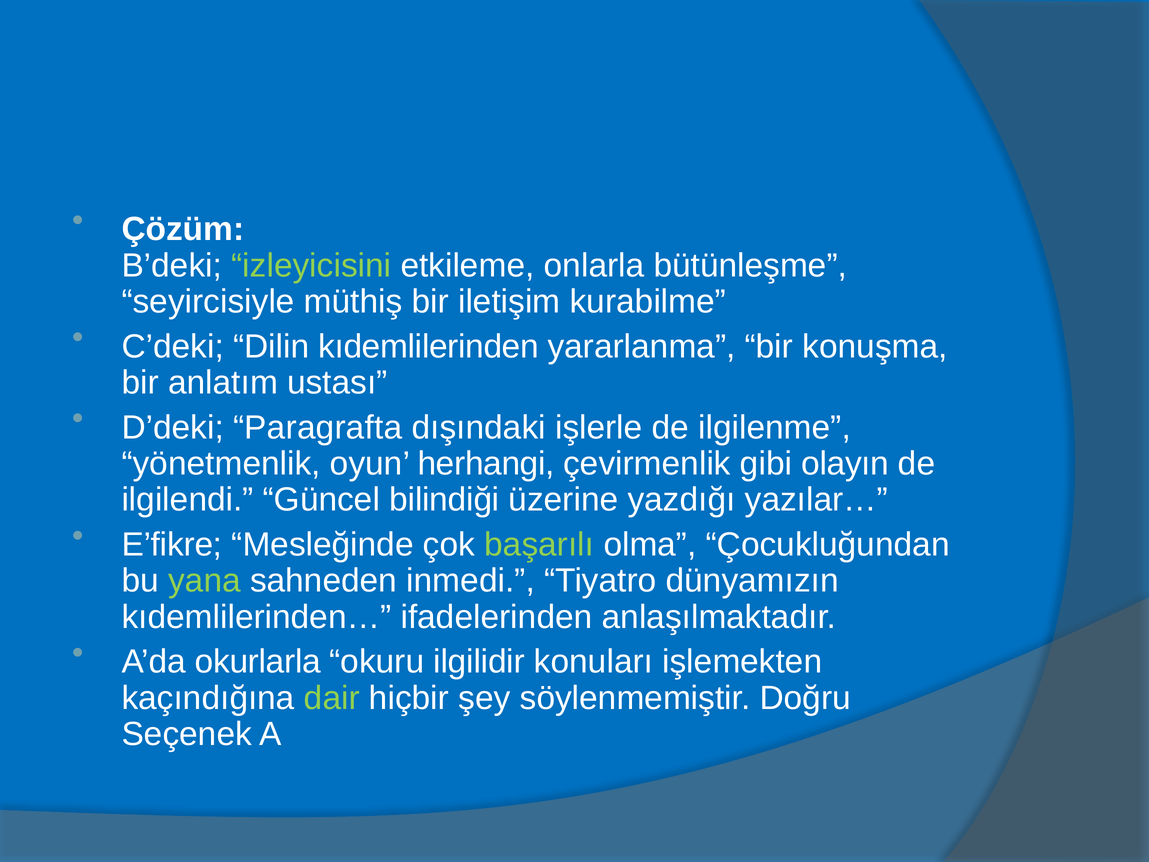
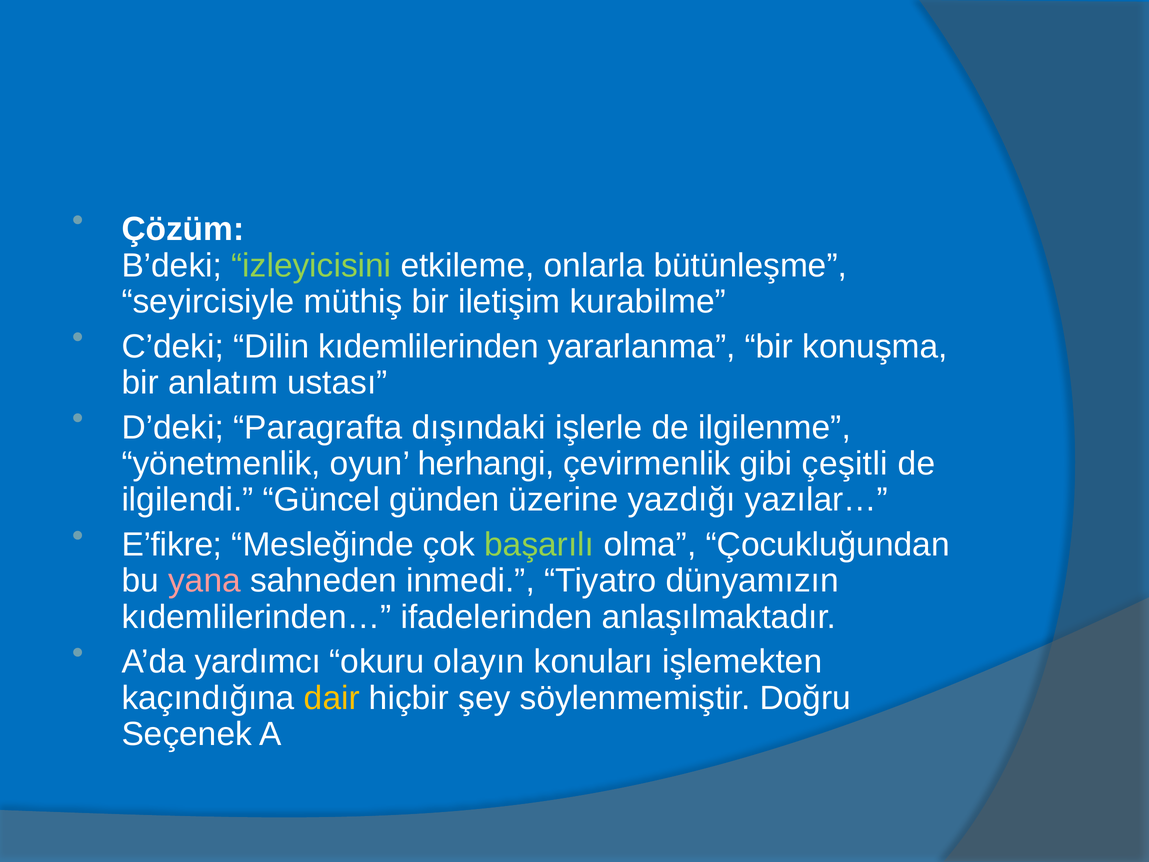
olayın: olayın -> çeşitli (845, 464)
bilindiği: bilindiği -> günden (444, 500)
yana colour: light green -> pink (204, 581)
okurlarla: okurlarla -> yardımcı (258, 662)
ilgilidir: ilgilidir -> olayın (479, 662)
dair colour: light green -> yellow (332, 698)
